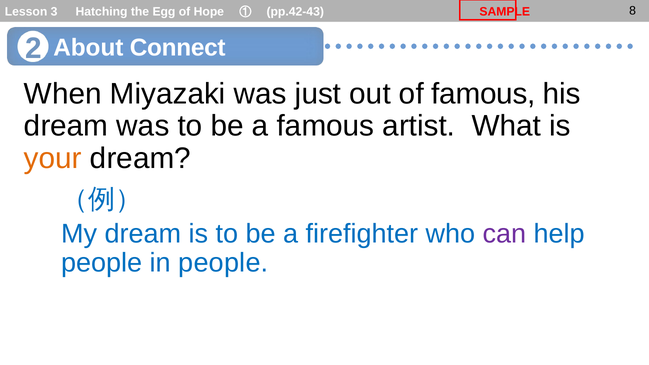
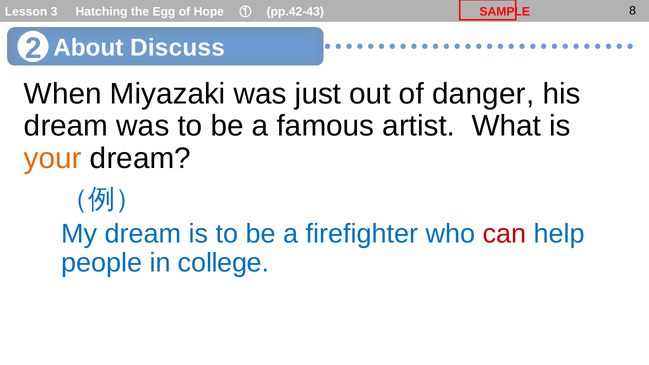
Connect: Connect -> Discuss (177, 48)
of famous: famous -> danger (483, 94)
can colour: purple -> red (505, 234)
in people: people -> college (224, 263)
